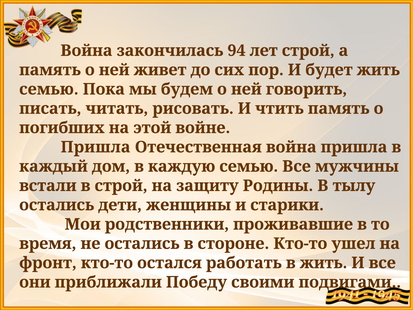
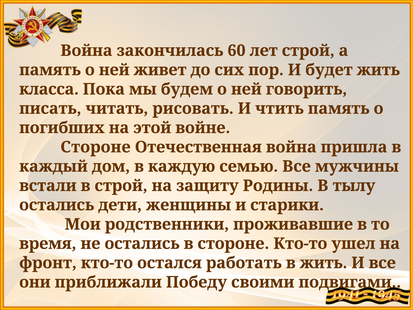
94: 94 -> 60 (236, 51)
семью: семью -> класса (49, 89)
Пришла: Пришла -> Стороне (96, 147)
